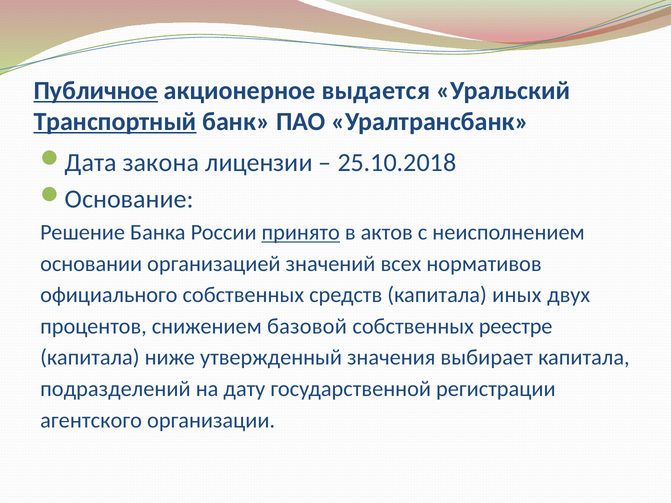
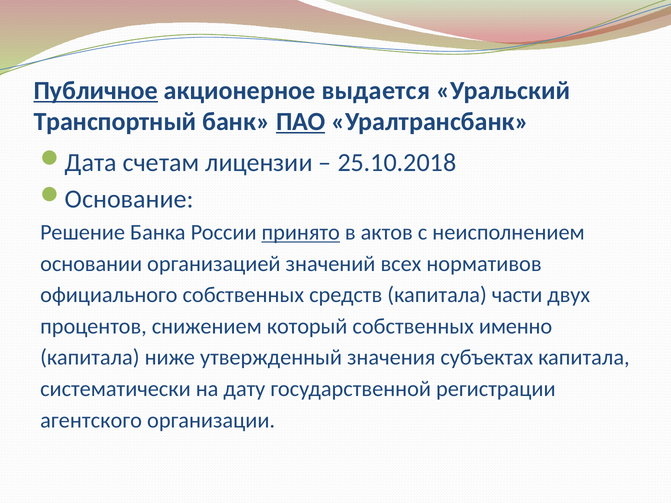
Транспортный underline: present -> none (115, 122)
ПАО underline: none -> present (301, 122)
закона: закона -> счетам (161, 163)
иных: иных -> части (517, 295)
базовой: базовой -> который (307, 326)
реестре: реестре -> именно (516, 326)
выбирает: выбирает -> субъектах (487, 358)
подразделений: подразделений -> систематически (115, 389)
